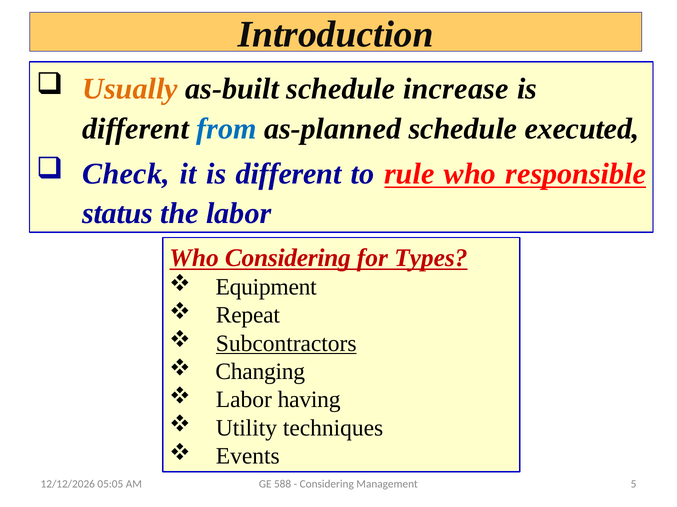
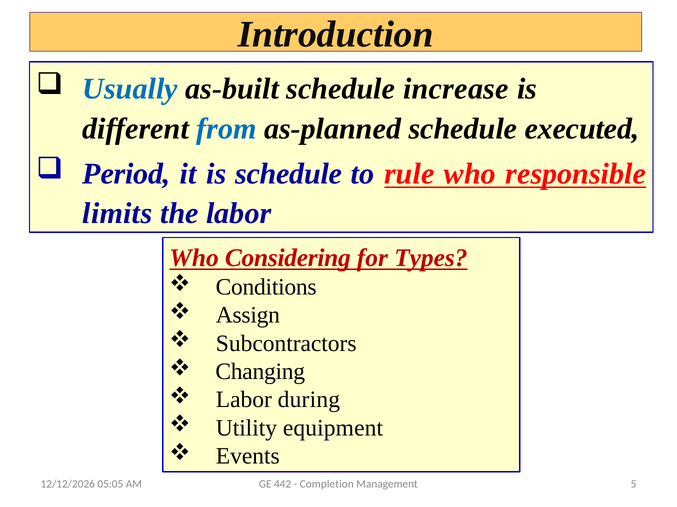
Usually colour: orange -> blue (130, 89)
Check: Check -> Period (126, 174)
it is different: different -> schedule (289, 174)
status: status -> limits (117, 214)
Equipment: Equipment -> Conditions (266, 288)
Repeat: Repeat -> Assign (248, 316)
Subcontractors underline: present -> none (286, 344)
having: having -> during (309, 400)
techniques: techniques -> equipment (333, 429)
588: 588 -> 442 (283, 485)
Considering: Considering -> Completion (327, 485)
